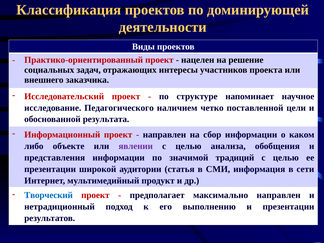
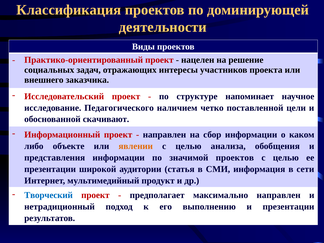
результата: результата -> скачивают (106, 119)
явлении colour: purple -> orange (136, 146)
значимой традиций: традиций -> проектов (235, 158)
